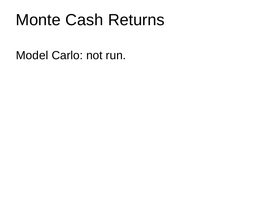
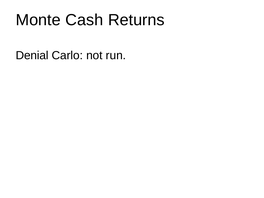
Model: Model -> Denial (32, 55)
